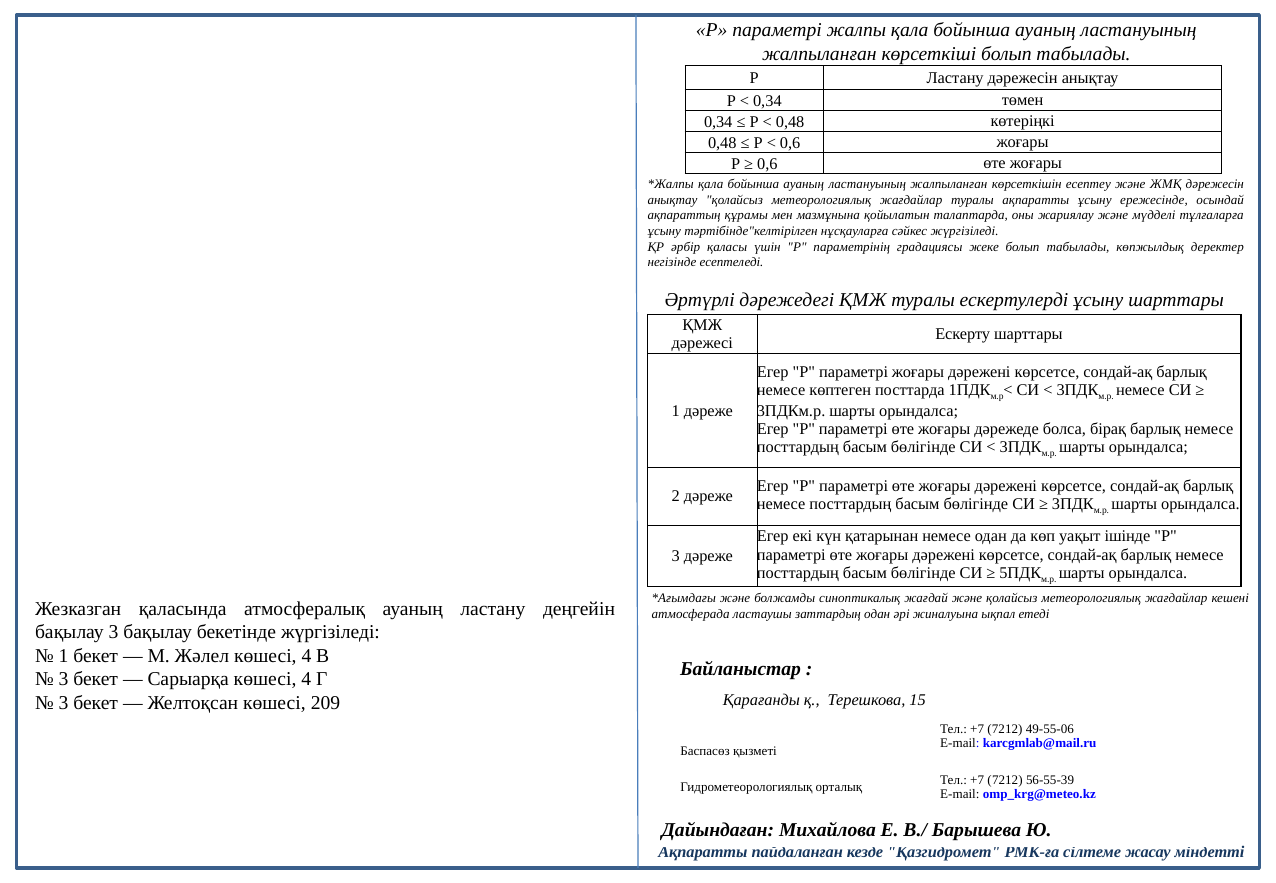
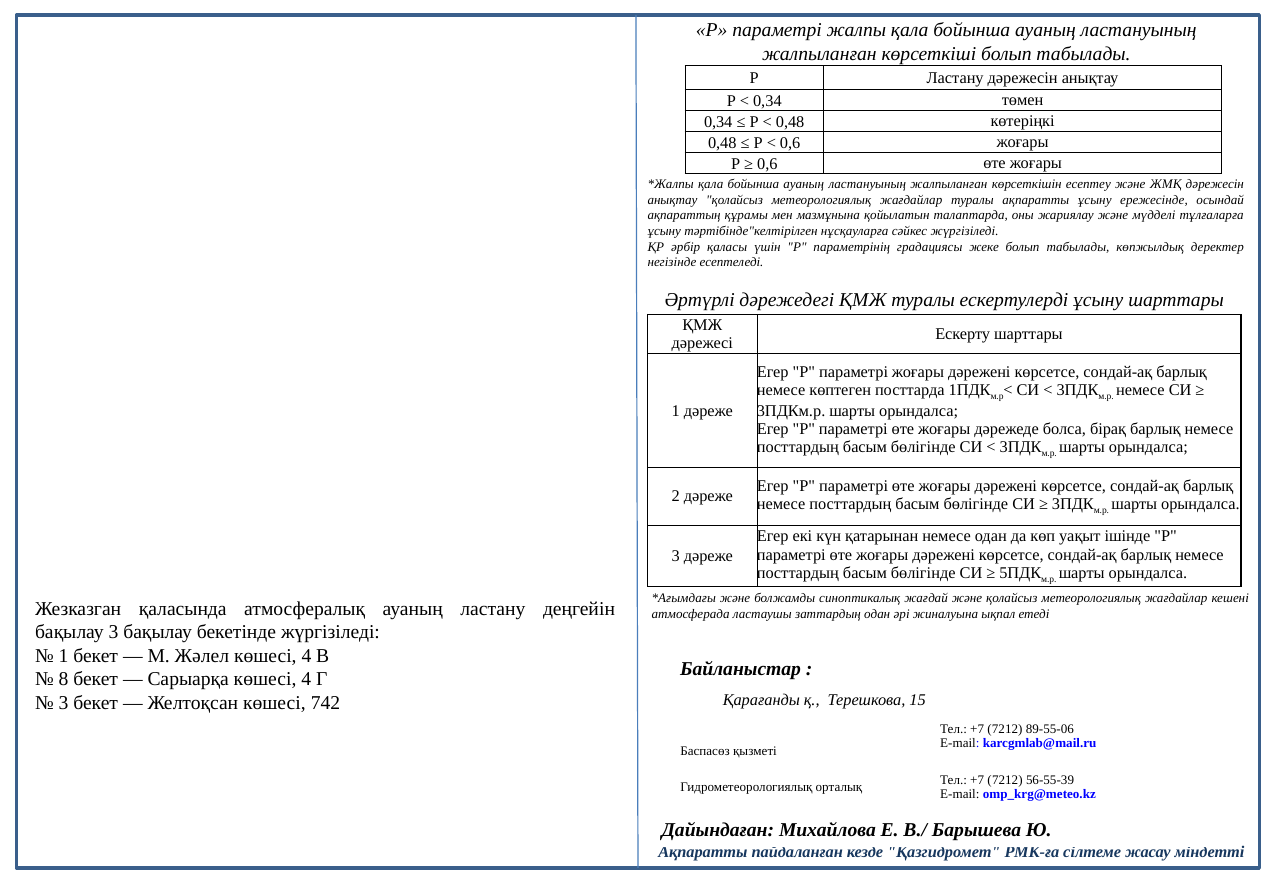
3: 3 -> 8 (64, 680)
209: 209 -> 742 (325, 703)
49-55-06: 49-55-06 -> 89-55-06 (1050, 729)
